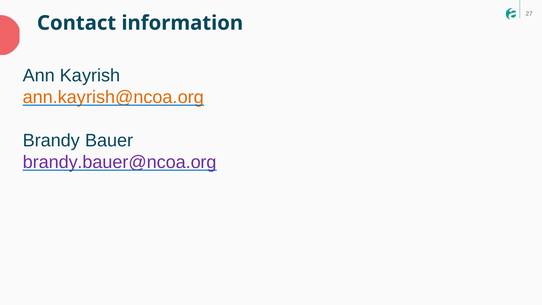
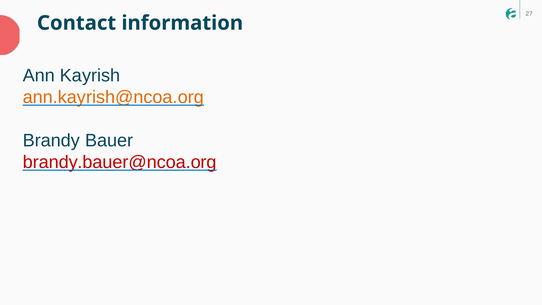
brandy.bauer@ncoa.org colour: purple -> red (120, 162)
